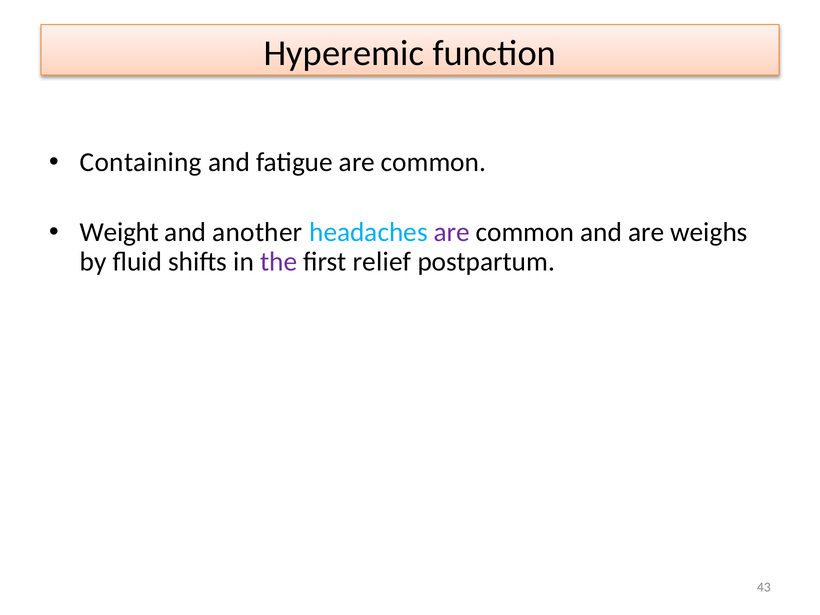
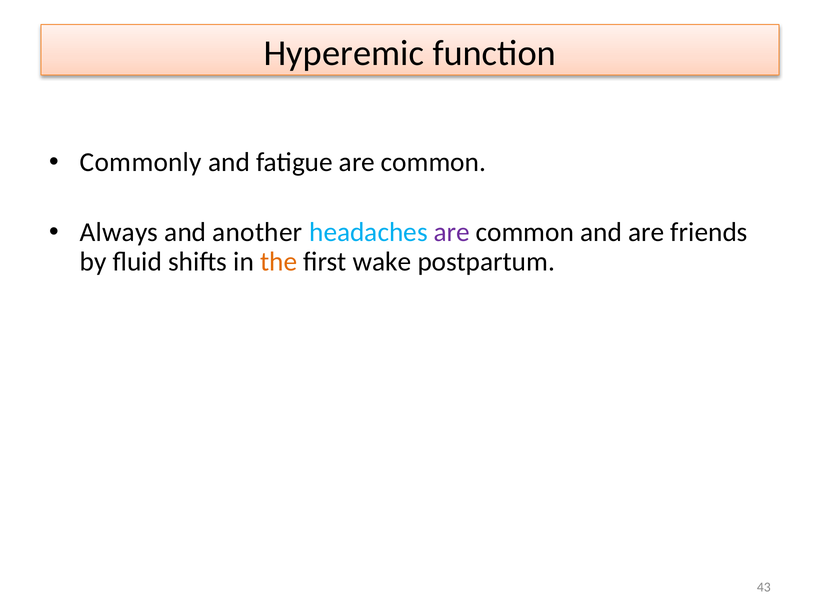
Containing: Containing -> Commonly (141, 162)
Weight: Weight -> Always (119, 232)
weighs: weighs -> friends (709, 232)
the colour: purple -> orange (279, 262)
relief: relief -> wake (382, 262)
